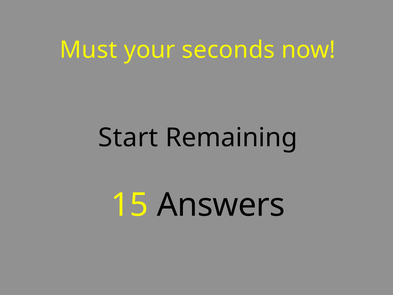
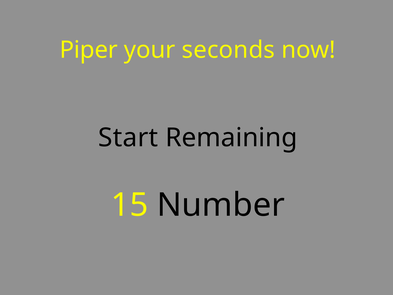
Must: Must -> Piper (89, 50)
Answers: Answers -> Number (221, 205)
